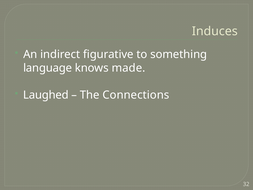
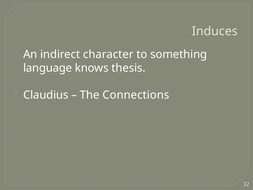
figurative: figurative -> character (108, 54)
made: made -> thesis (129, 68)
Laughed: Laughed -> Claudius (46, 95)
